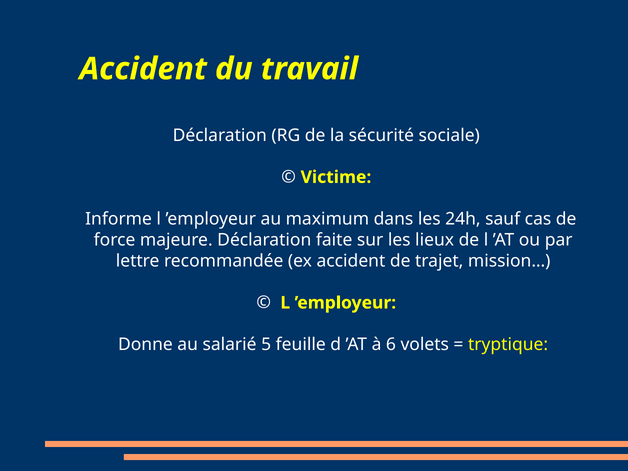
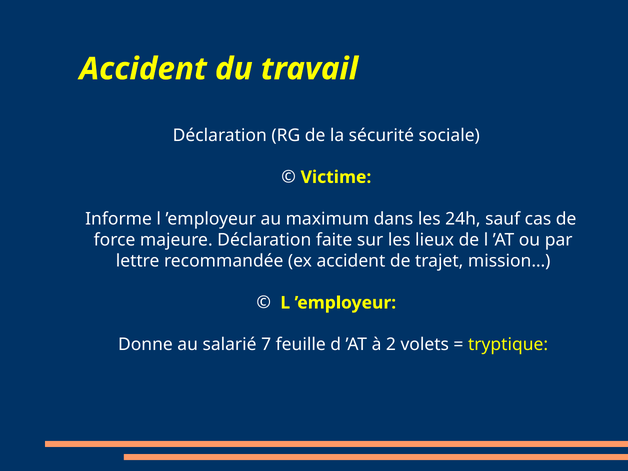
5: 5 -> 7 (266, 345)
6: 6 -> 2 (391, 345)
